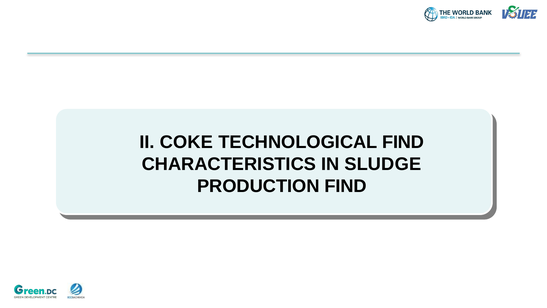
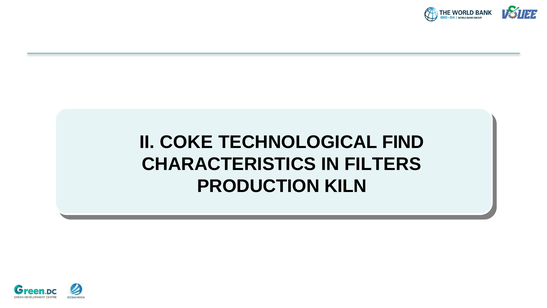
SLUDGE: SLUDGE -> FILTERS (383, 164)
PRODUCTION FIND: FIND -> KILN (346, 186)
